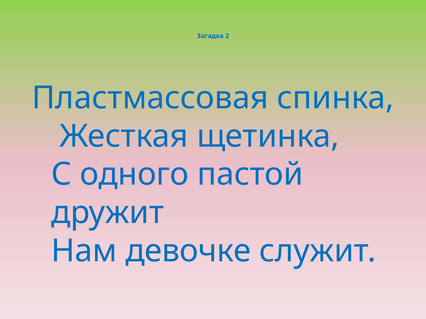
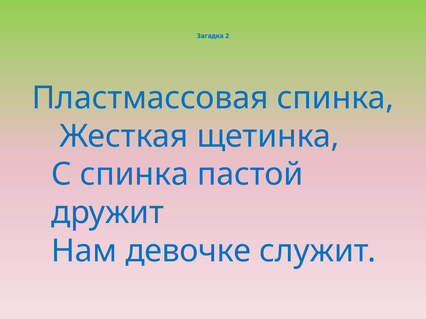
С одного: одного -> спинка (134, 175)
